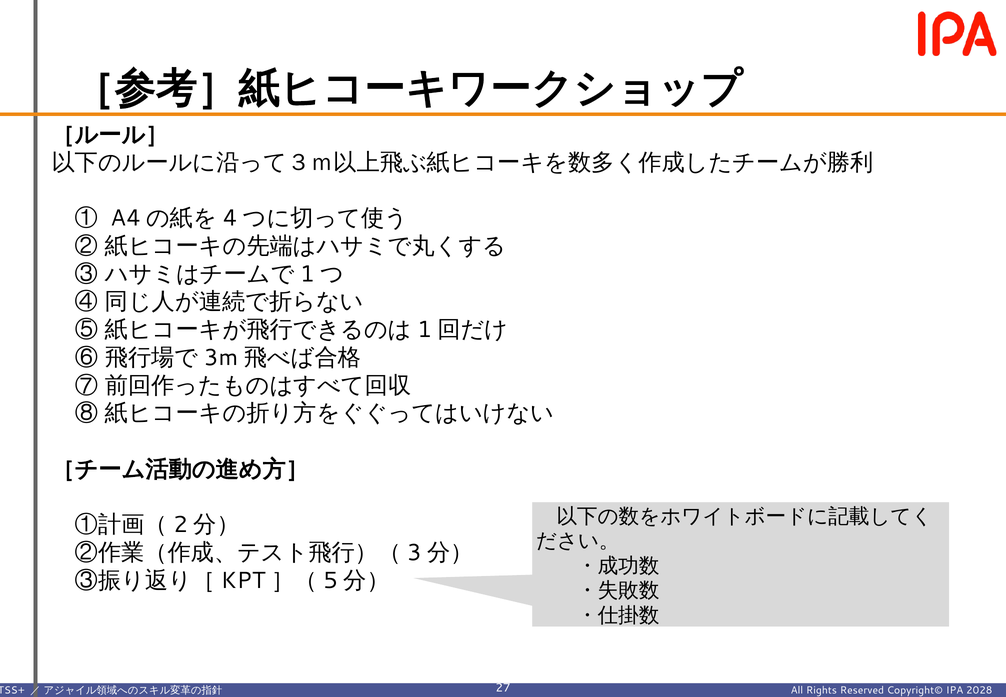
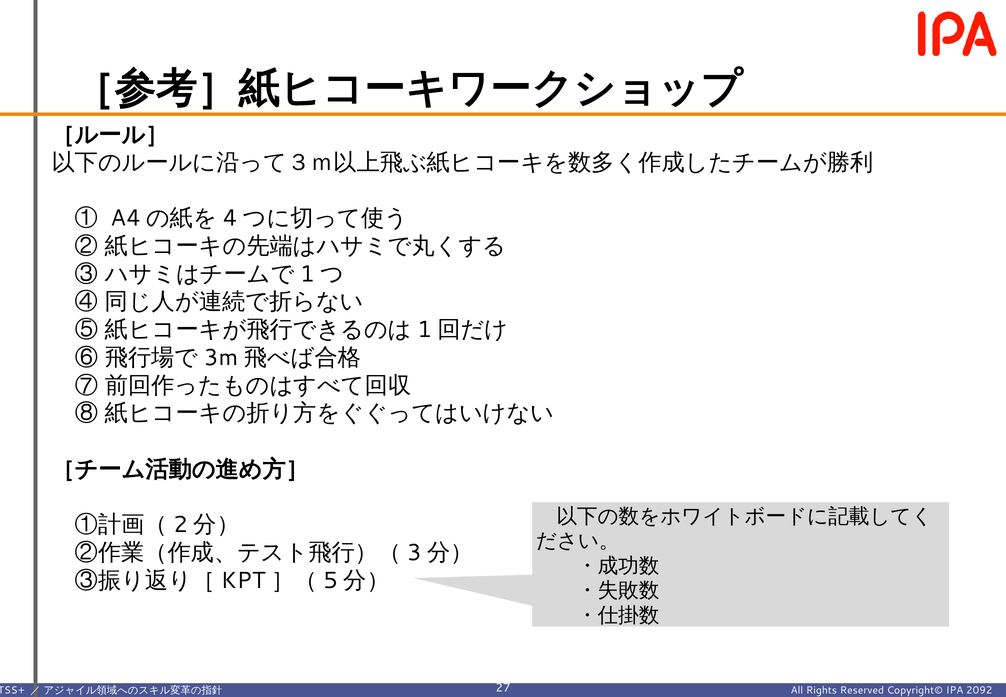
2028: 2028 -> 2092 (979, 690)
